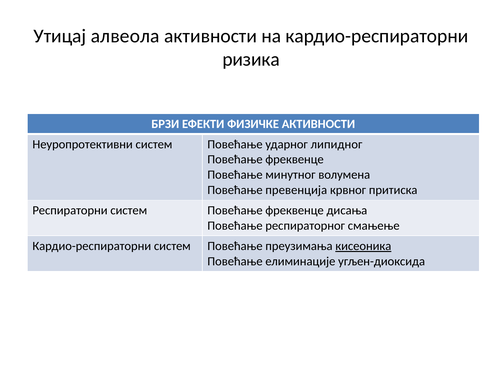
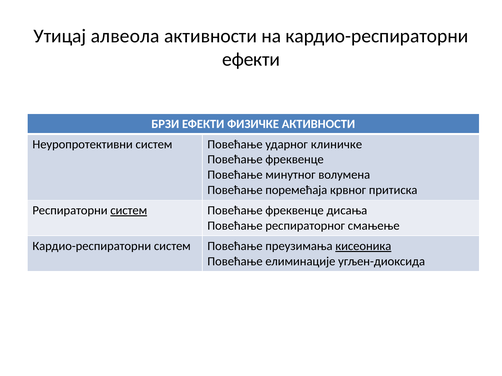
ризика: ризика -> ефекти (251, 59)
липидног: липидног -> клиничке (337, 144)
превенција: превенција -> поремећаја (296, 190)
систем underline: none -> present (129, 211)
